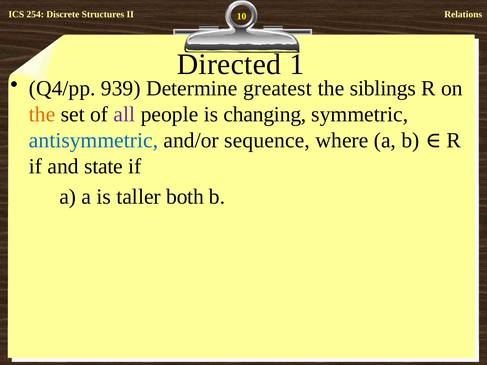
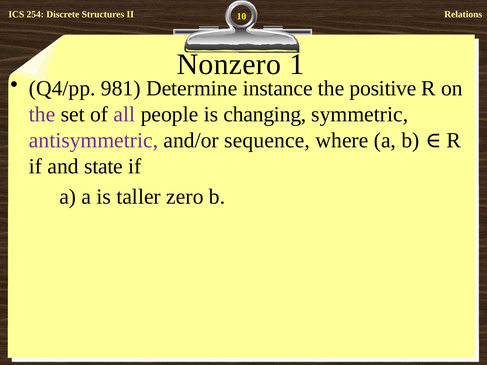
Directed: Directed -> Nonzero (229, 64)
939: 939 -> 981 (121, 88)
greatest: greatest -> instance (278, 88)
siblings: siblings -> positive (383, 88)
the colour: orange -> purple (42, 114)
antisymmetric colour: blue -> purple (94, 140)
both: both -> zero (185, 197)
